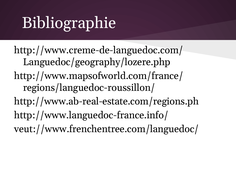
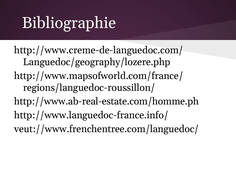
http://www.ab-real-estate.com/regions.ph: http://www.ab-real-estate.com/regions.ph -> http://www.ab-real-estate.com/homme.ph (106, 101)
